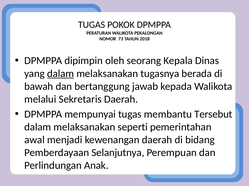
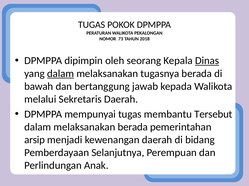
Dinas underline: none -> present (207, 61)
melaksanakan seperti: seperti -> berada (133, 127)
awal: awal -> arsip (35, 140)
